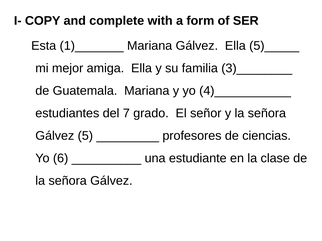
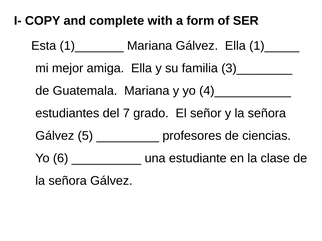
5)_____: 5)_____ -> 1)_____ (274, 46)
